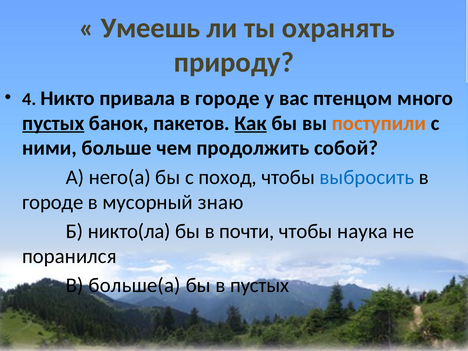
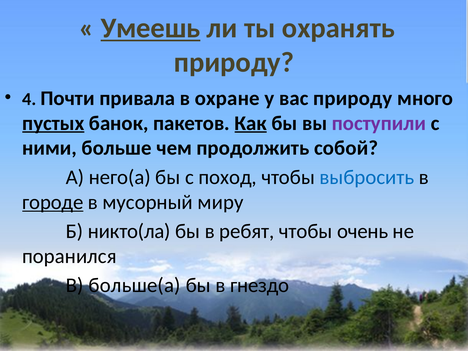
Умеешь underline: none -> present (151, 28)
Никто: Никто -> Почти (68, 98)
привала в городе: городе -> охране (227, 98)
вас птенцом: птенцом -> природу (353, 98)
поступили colour: orange -> purple (379, 123)
городе underline: none -> present (53, 202)
знаю: знаю -> миру (221, 202)
почти: почти -> ребят (247, 231)
наука: наука -> очень (363, 231)
в пустых: пустых -> гнездо (260, 285)
